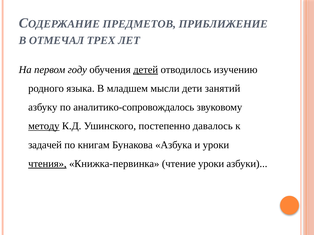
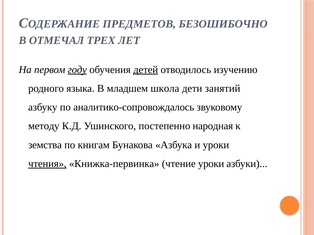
ПРИБЛИЖЕНИЕ: ПРИБЛИЖЕНИЕ -> БЕЗОШИБОЧНО (223, 24)
году underline: none -> present (77, 70)
мысли: мысли -> школа (165, 89)
методу underline: present -> none (44, 126)
давалось: давалось -> народная (213, 126)
задачей: задачей -> земства (45, 145)
